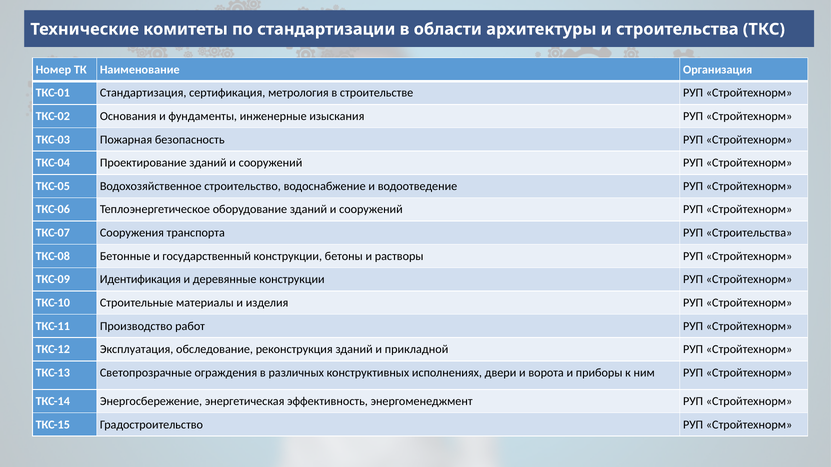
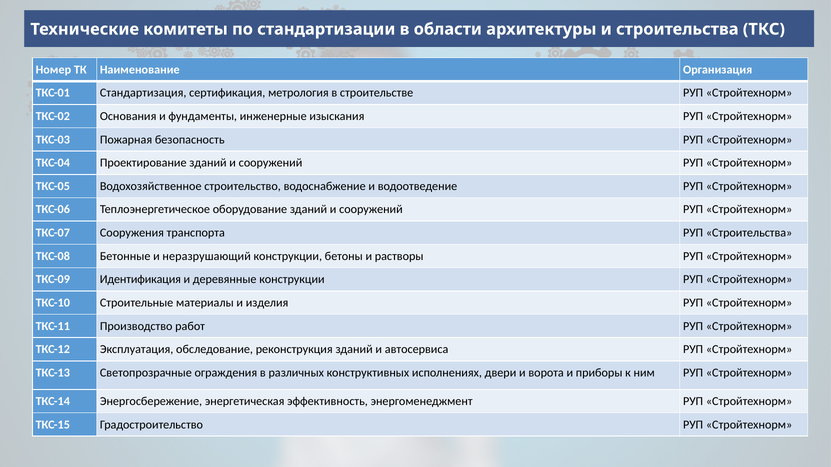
государственный: государственный -> неразрушающий (207, 256)
прикладной: прикладной -> автосервиса (417, 350)
